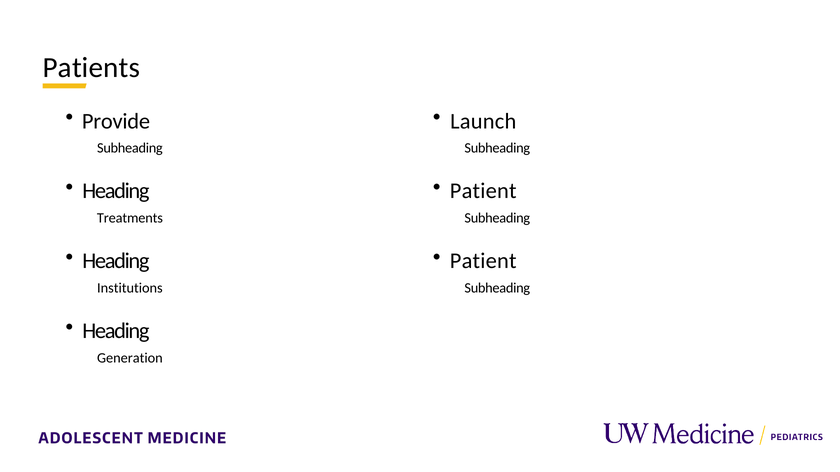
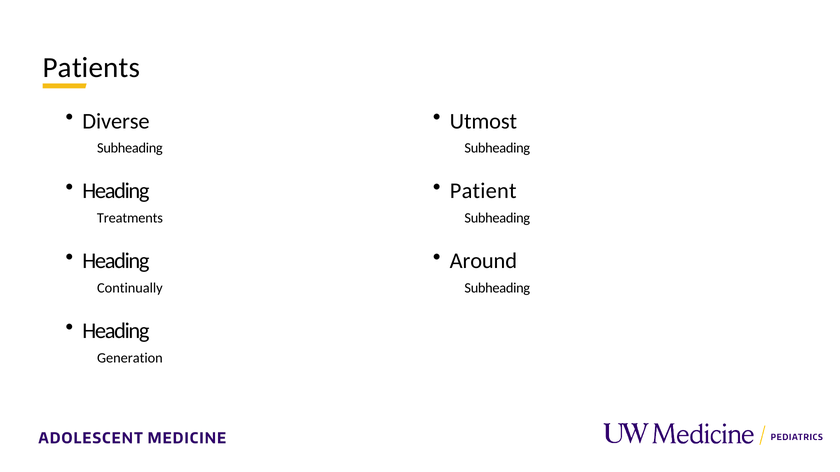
Provide: Provide -> Diverse (116, 121)
Launch: Launch -> Utmost (483, 121)
Patient: Patient -> Around (483, 261)
Institutions: Institutions -> Continually (130, 288)
